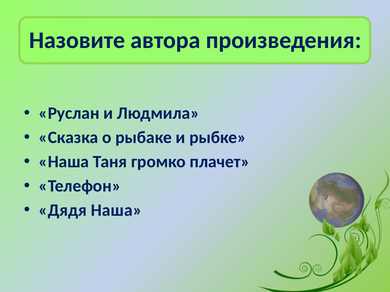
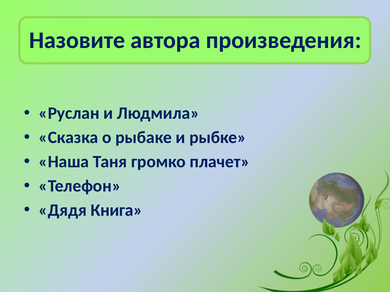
Дядя Наша: Наша -> Книга (117, 211)
